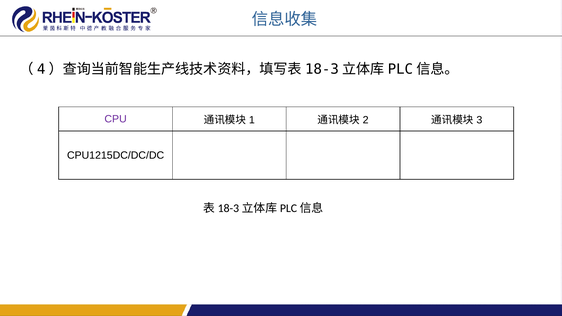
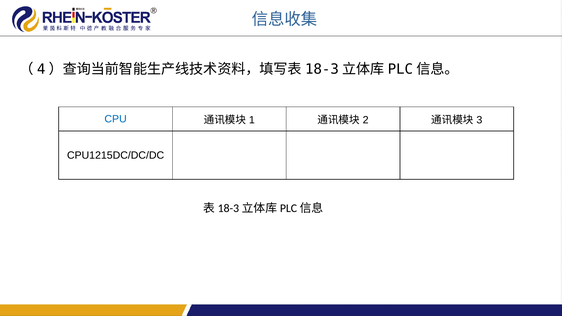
CPU colour: purple -> blue (116, 119)
